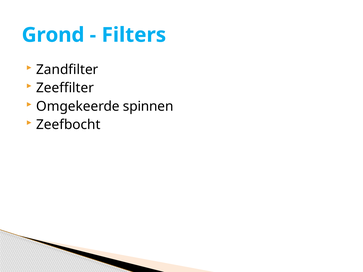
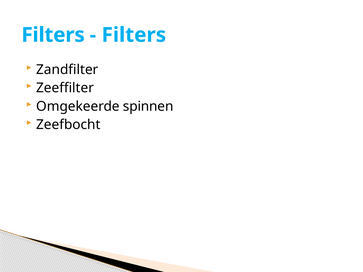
Grond: Grond -> Filters (53, 35)
